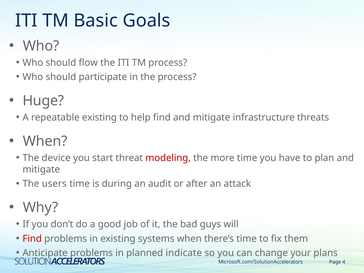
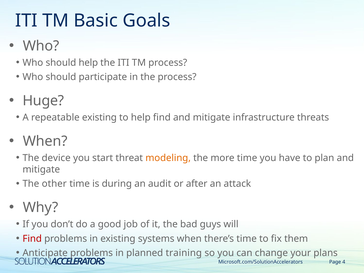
should flow: flow -> help (88, 63)
modeling colour: red -> orange (168, 158)
users: users -> other (54, 184)
indicate: indicate -> training (184, 253)
